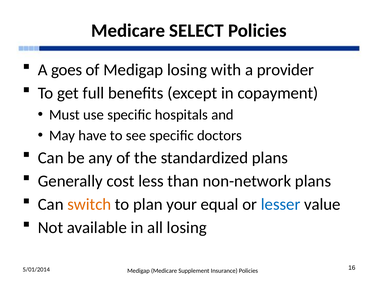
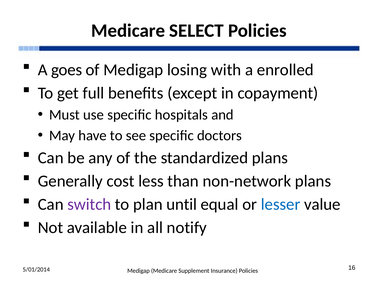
provider: provider -> enrolled (285, 70)
switch colour: orange -> purple (89, 205)
your: your -> until (182, 205)
all losing: losing -> notify (187, 228)
